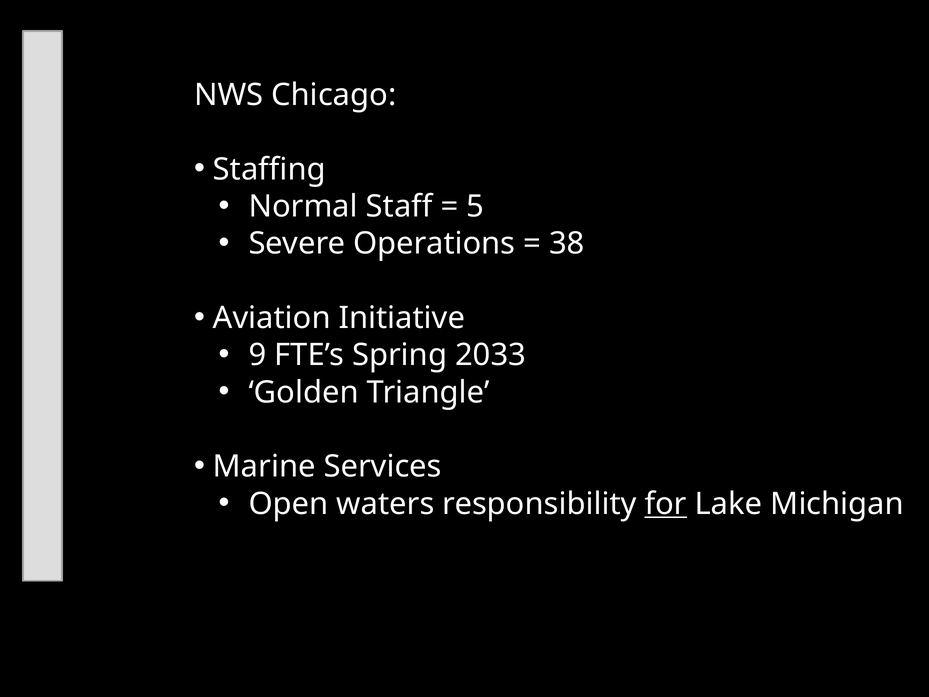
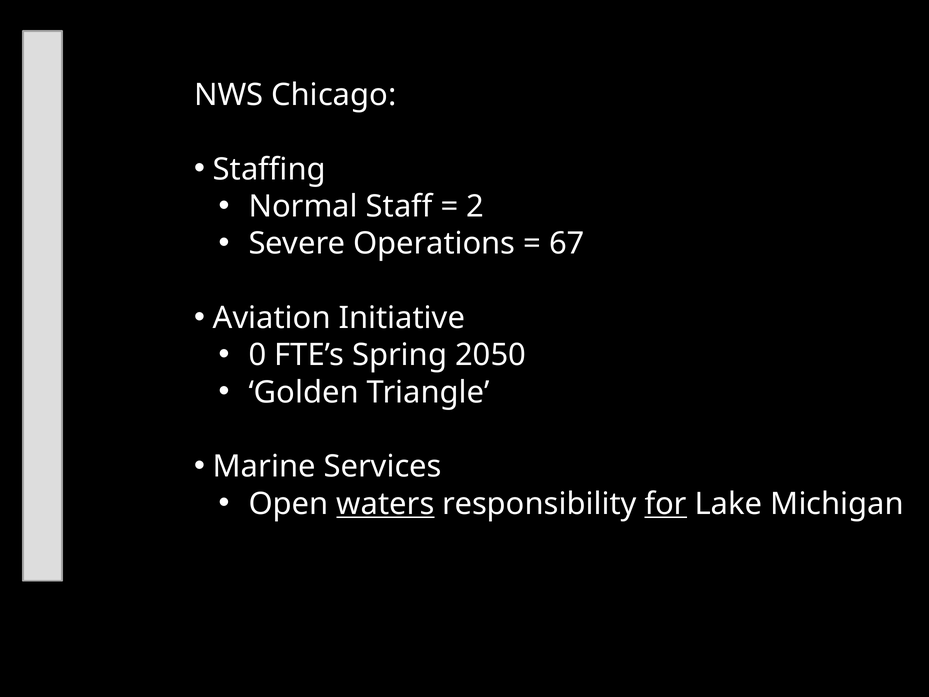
5: 5 -> 2 (475, 206)
38: 38 -> 67 (567, 244)
9: 9 -> 0 (257, 355)
2033: 2033 -> 2050 (491, 355)
waters underline: none -> present (385, 504)
